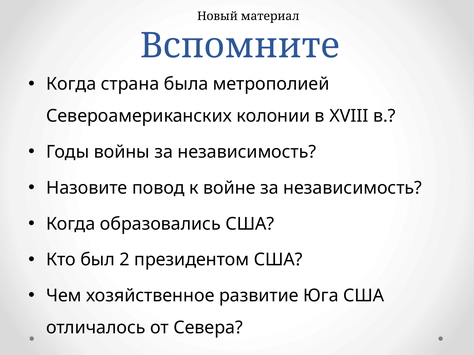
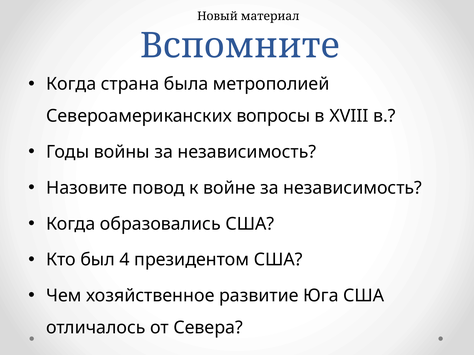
колонии: колонии -> вопросы (273, 116)
2: 2 -> 4 (125, 260)
